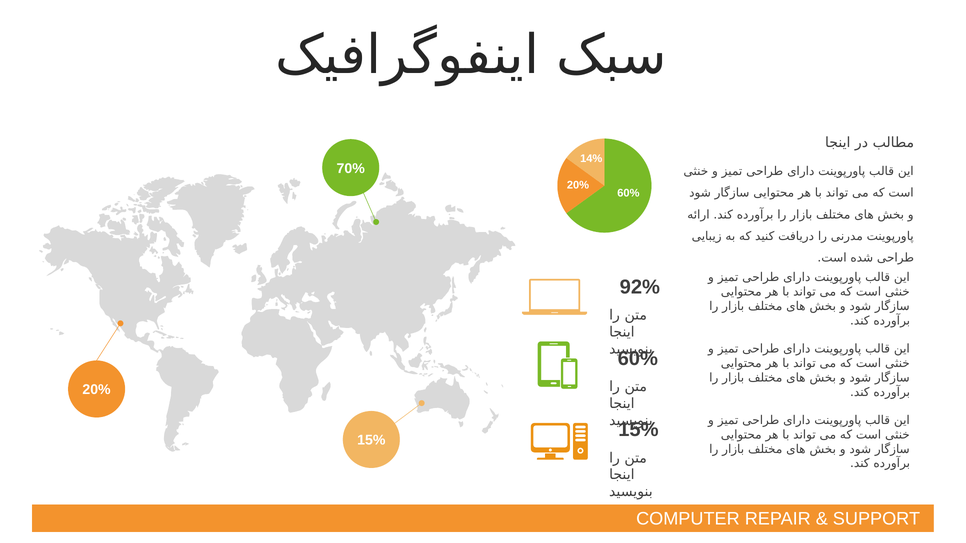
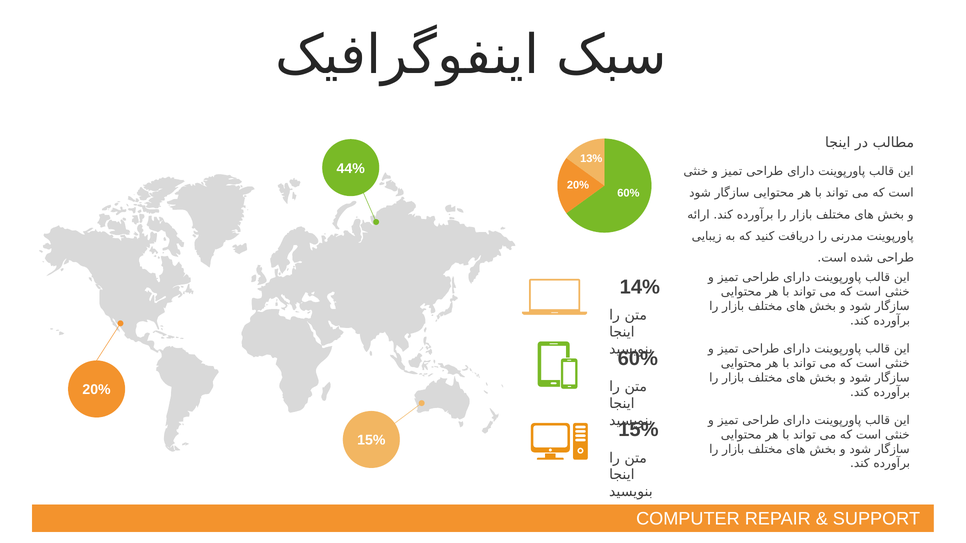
14%: 14% -> 13% (591, 159)
70%: 70% -> 44% (351, 169)
92%: 92% -> 14% (640, 287)
